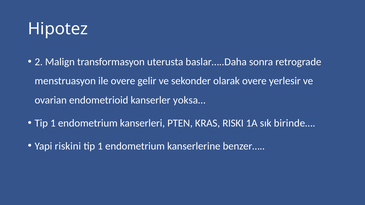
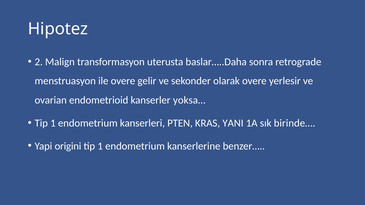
RISKI: RISKI -> YANI (233, 123)
riskini: riskini -> origini (68, 146)
